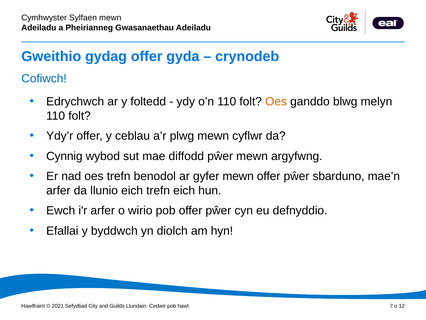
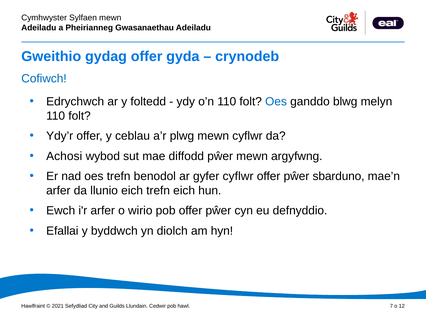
Oes colour: orange -> blue (276, 101)
Cynnig: Cynnig -> Achosi (64, 156)
gyfer mewn: mewn -> cyflwr (238, 176)
